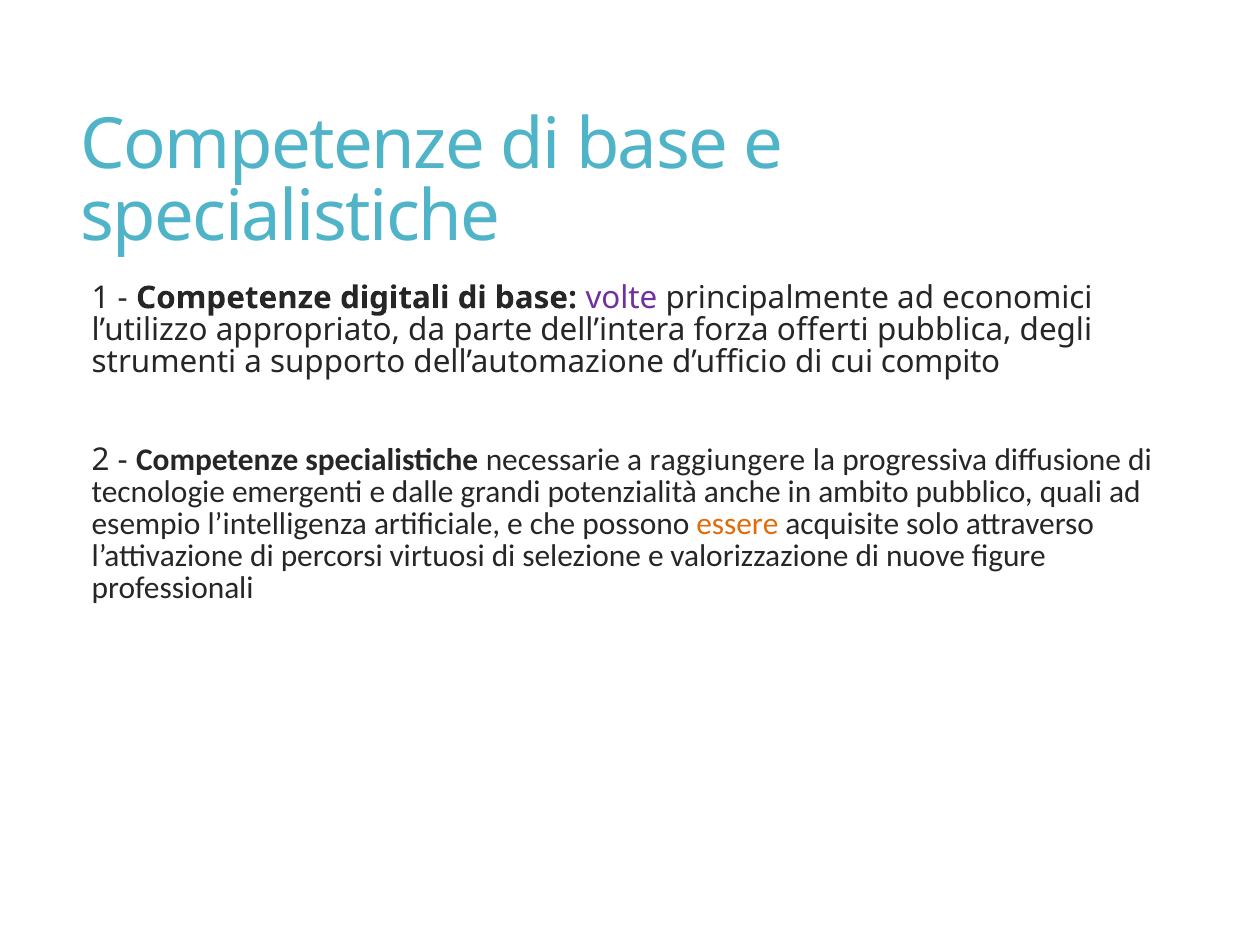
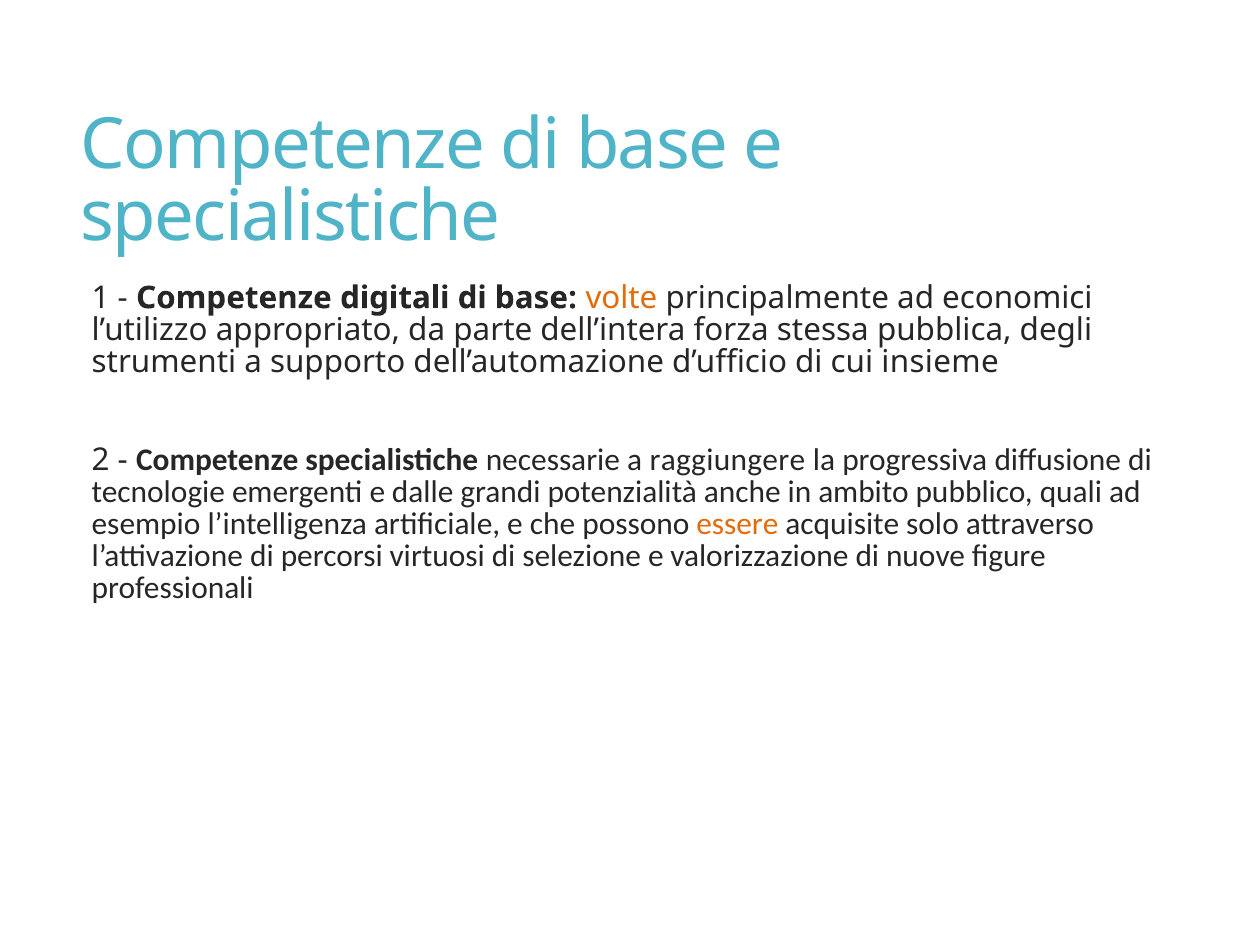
volte colour: purple -> orange (621, 298)
offerti: offerti -> stessa (823, 330)
compito: compito -> insieme (940, 362)
